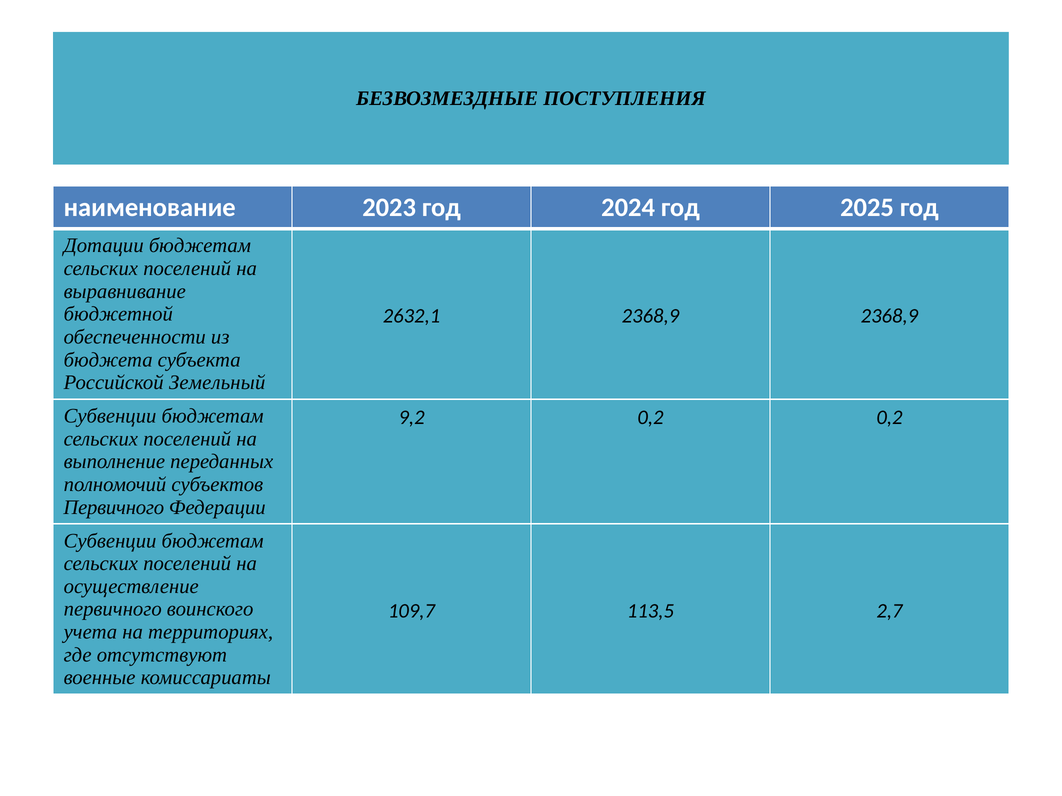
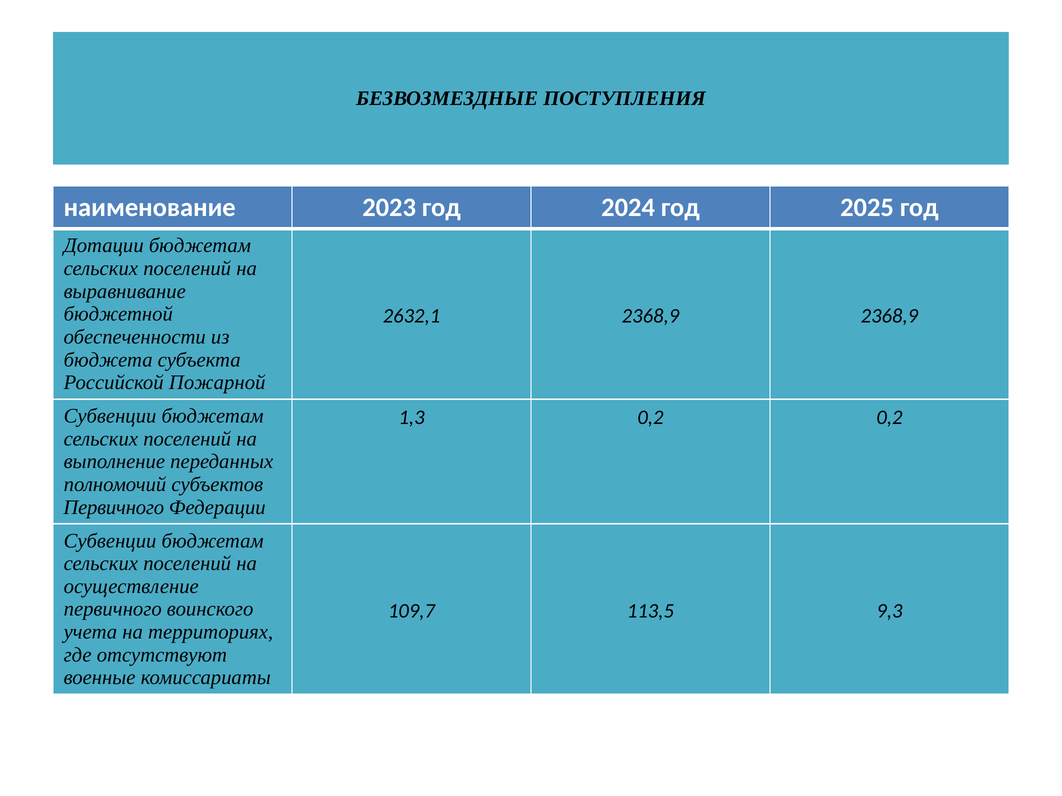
Земельный: Земельный -> Пожарной (217, 383)
9,2: 9,2 -> 1,3 (412, 418)
2,7: 2,7 -> 9,3 (889, 612)
